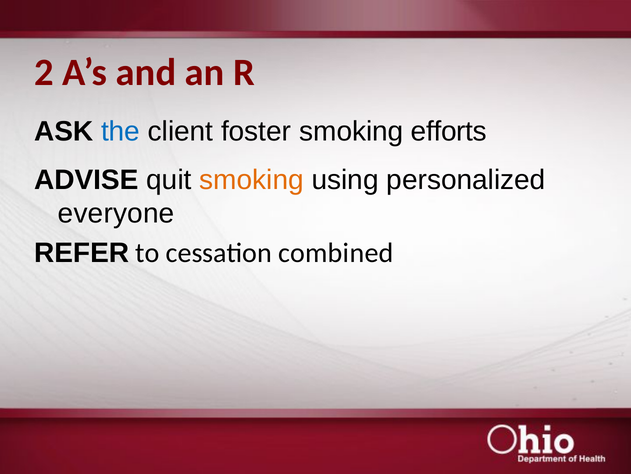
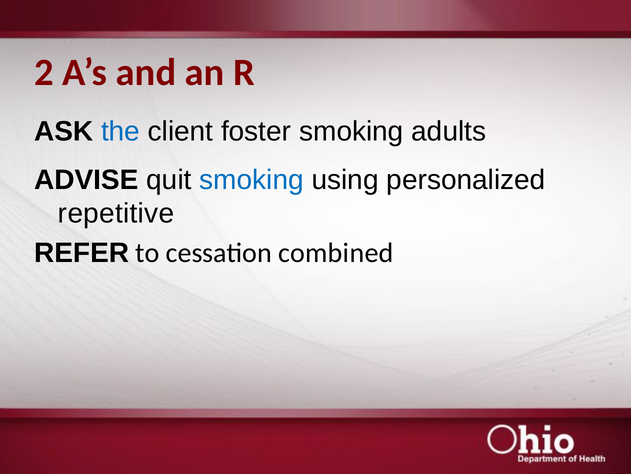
efforts: efforts -> adults (449, 131)
smoking colour: orange -> blue (252, 180)
everyone: everyone -> repetitive (116, 213)
